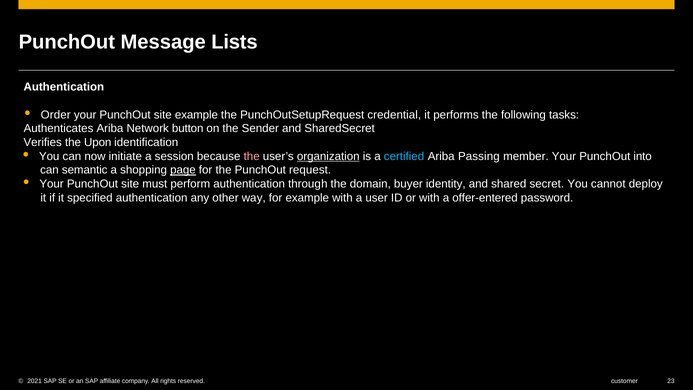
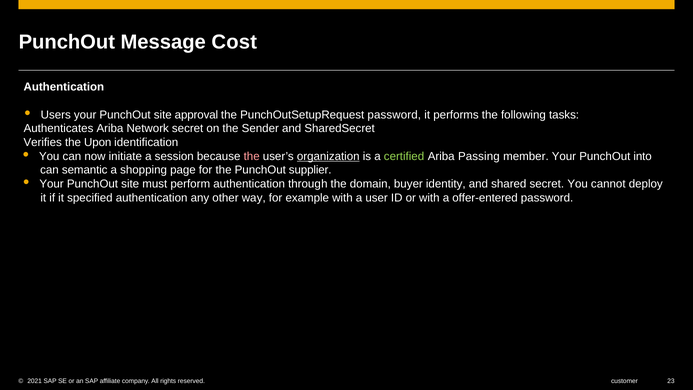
Lists: Lists -> Cost (234, 42)
Order: Order -> Users (56, 115)
site example: example -> approval (196, 115)
PunchOutSetupRequest credential: credential -> password (394, 115)
Network button: button -> secret (188, 128)
certified colour: light blue -> light green (404, 156)
page underline: present -> none (183, 170)
request: request -> supplier (310, 170)
